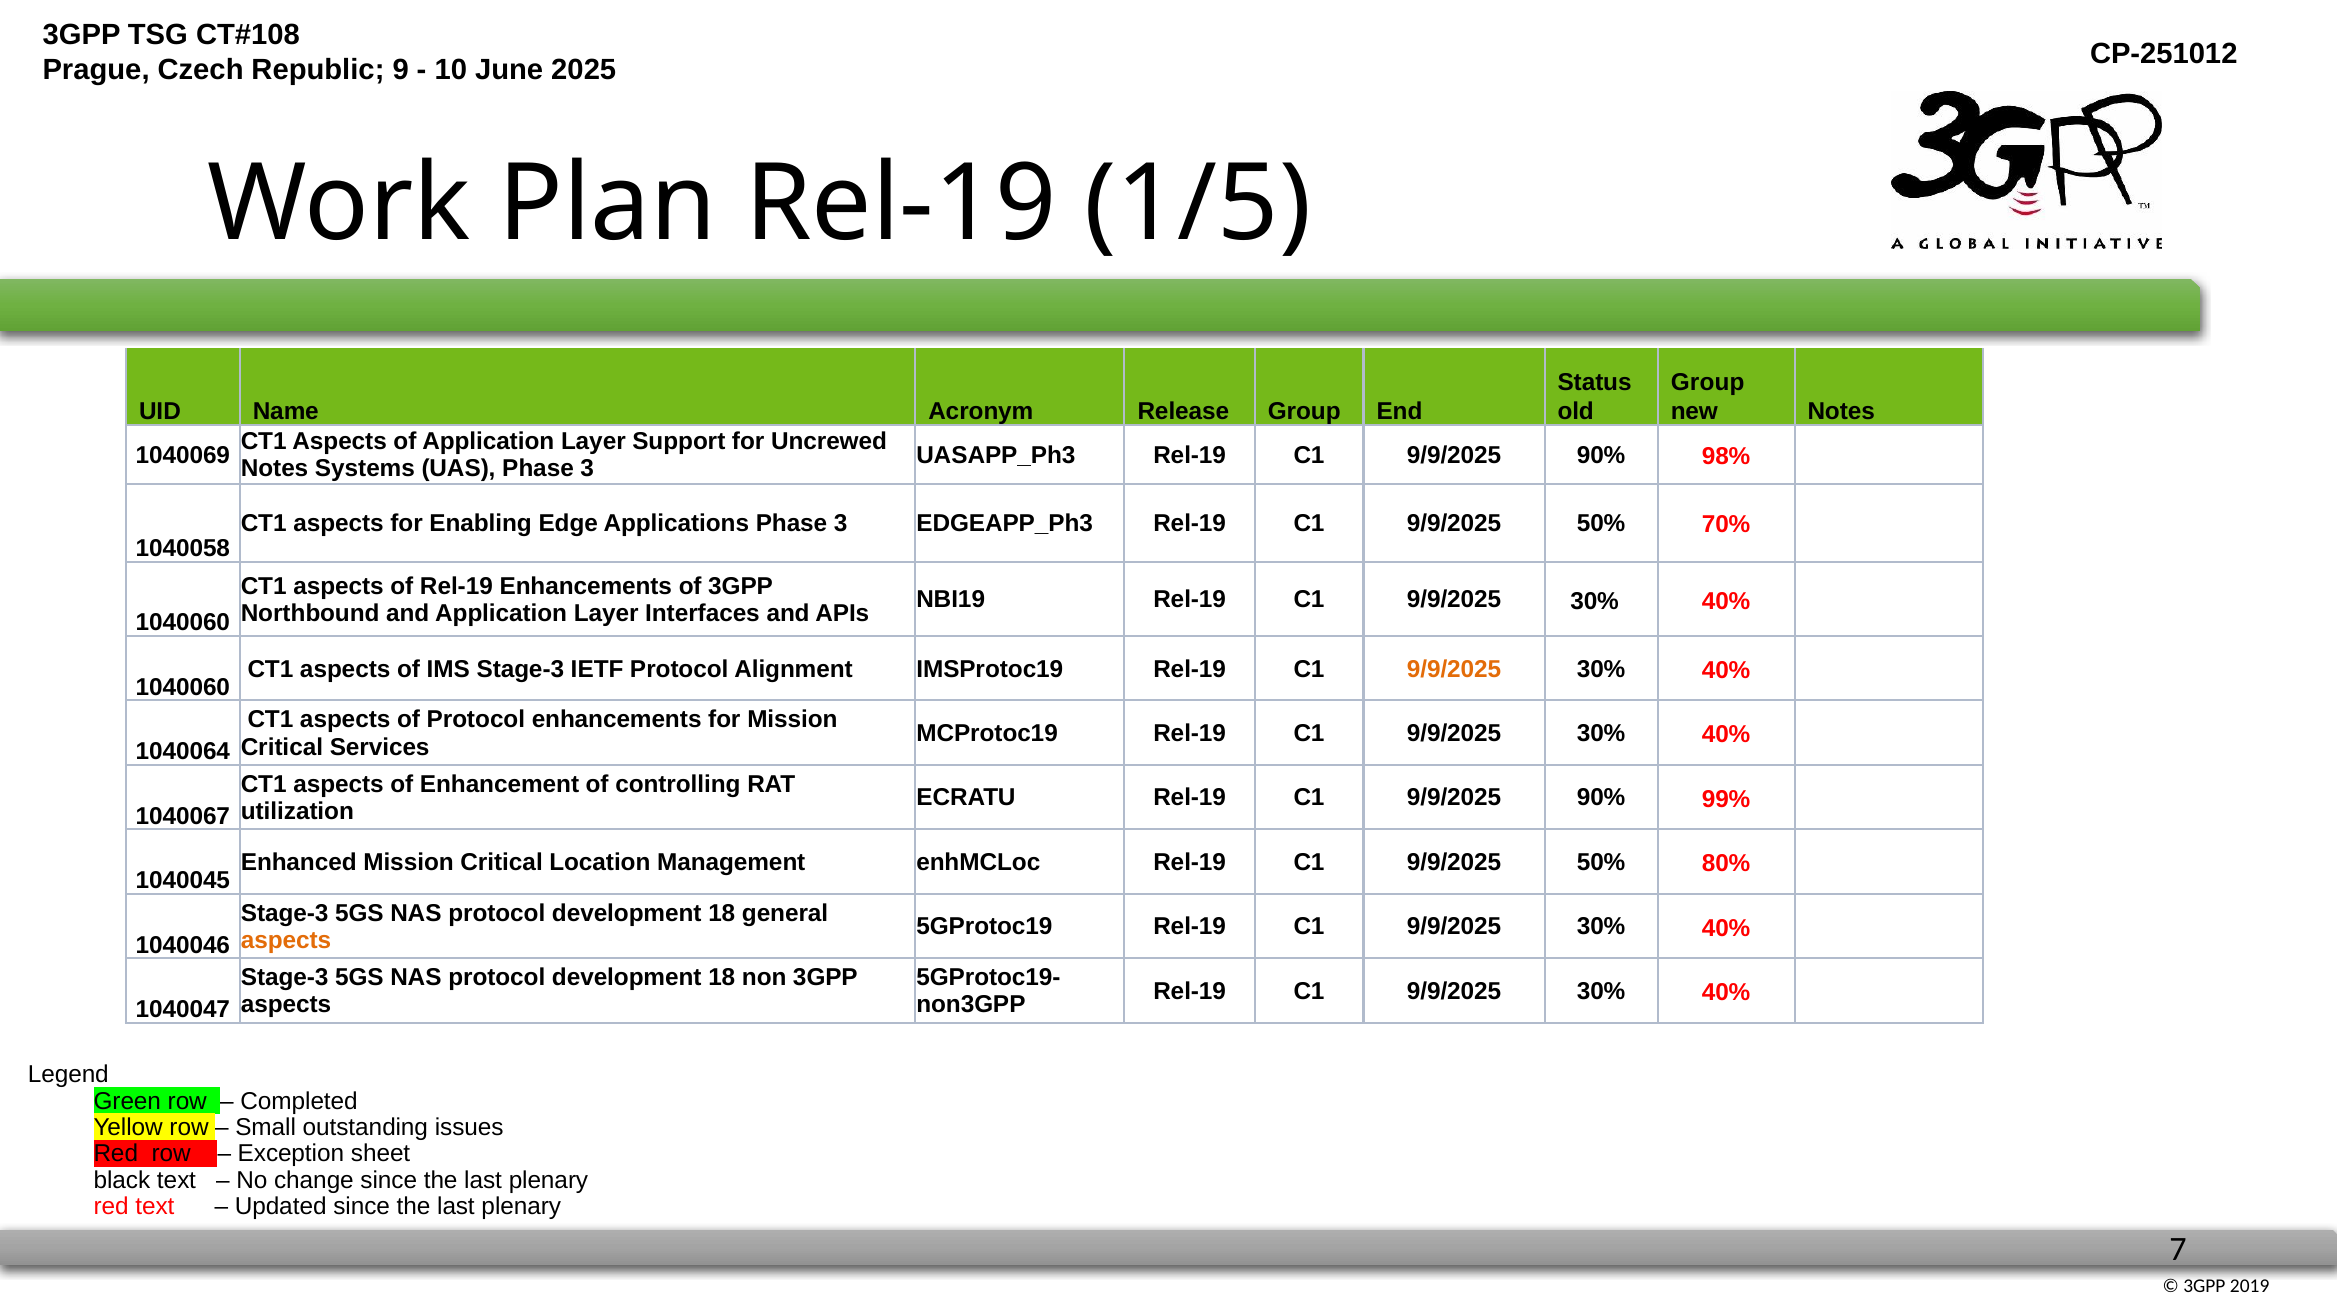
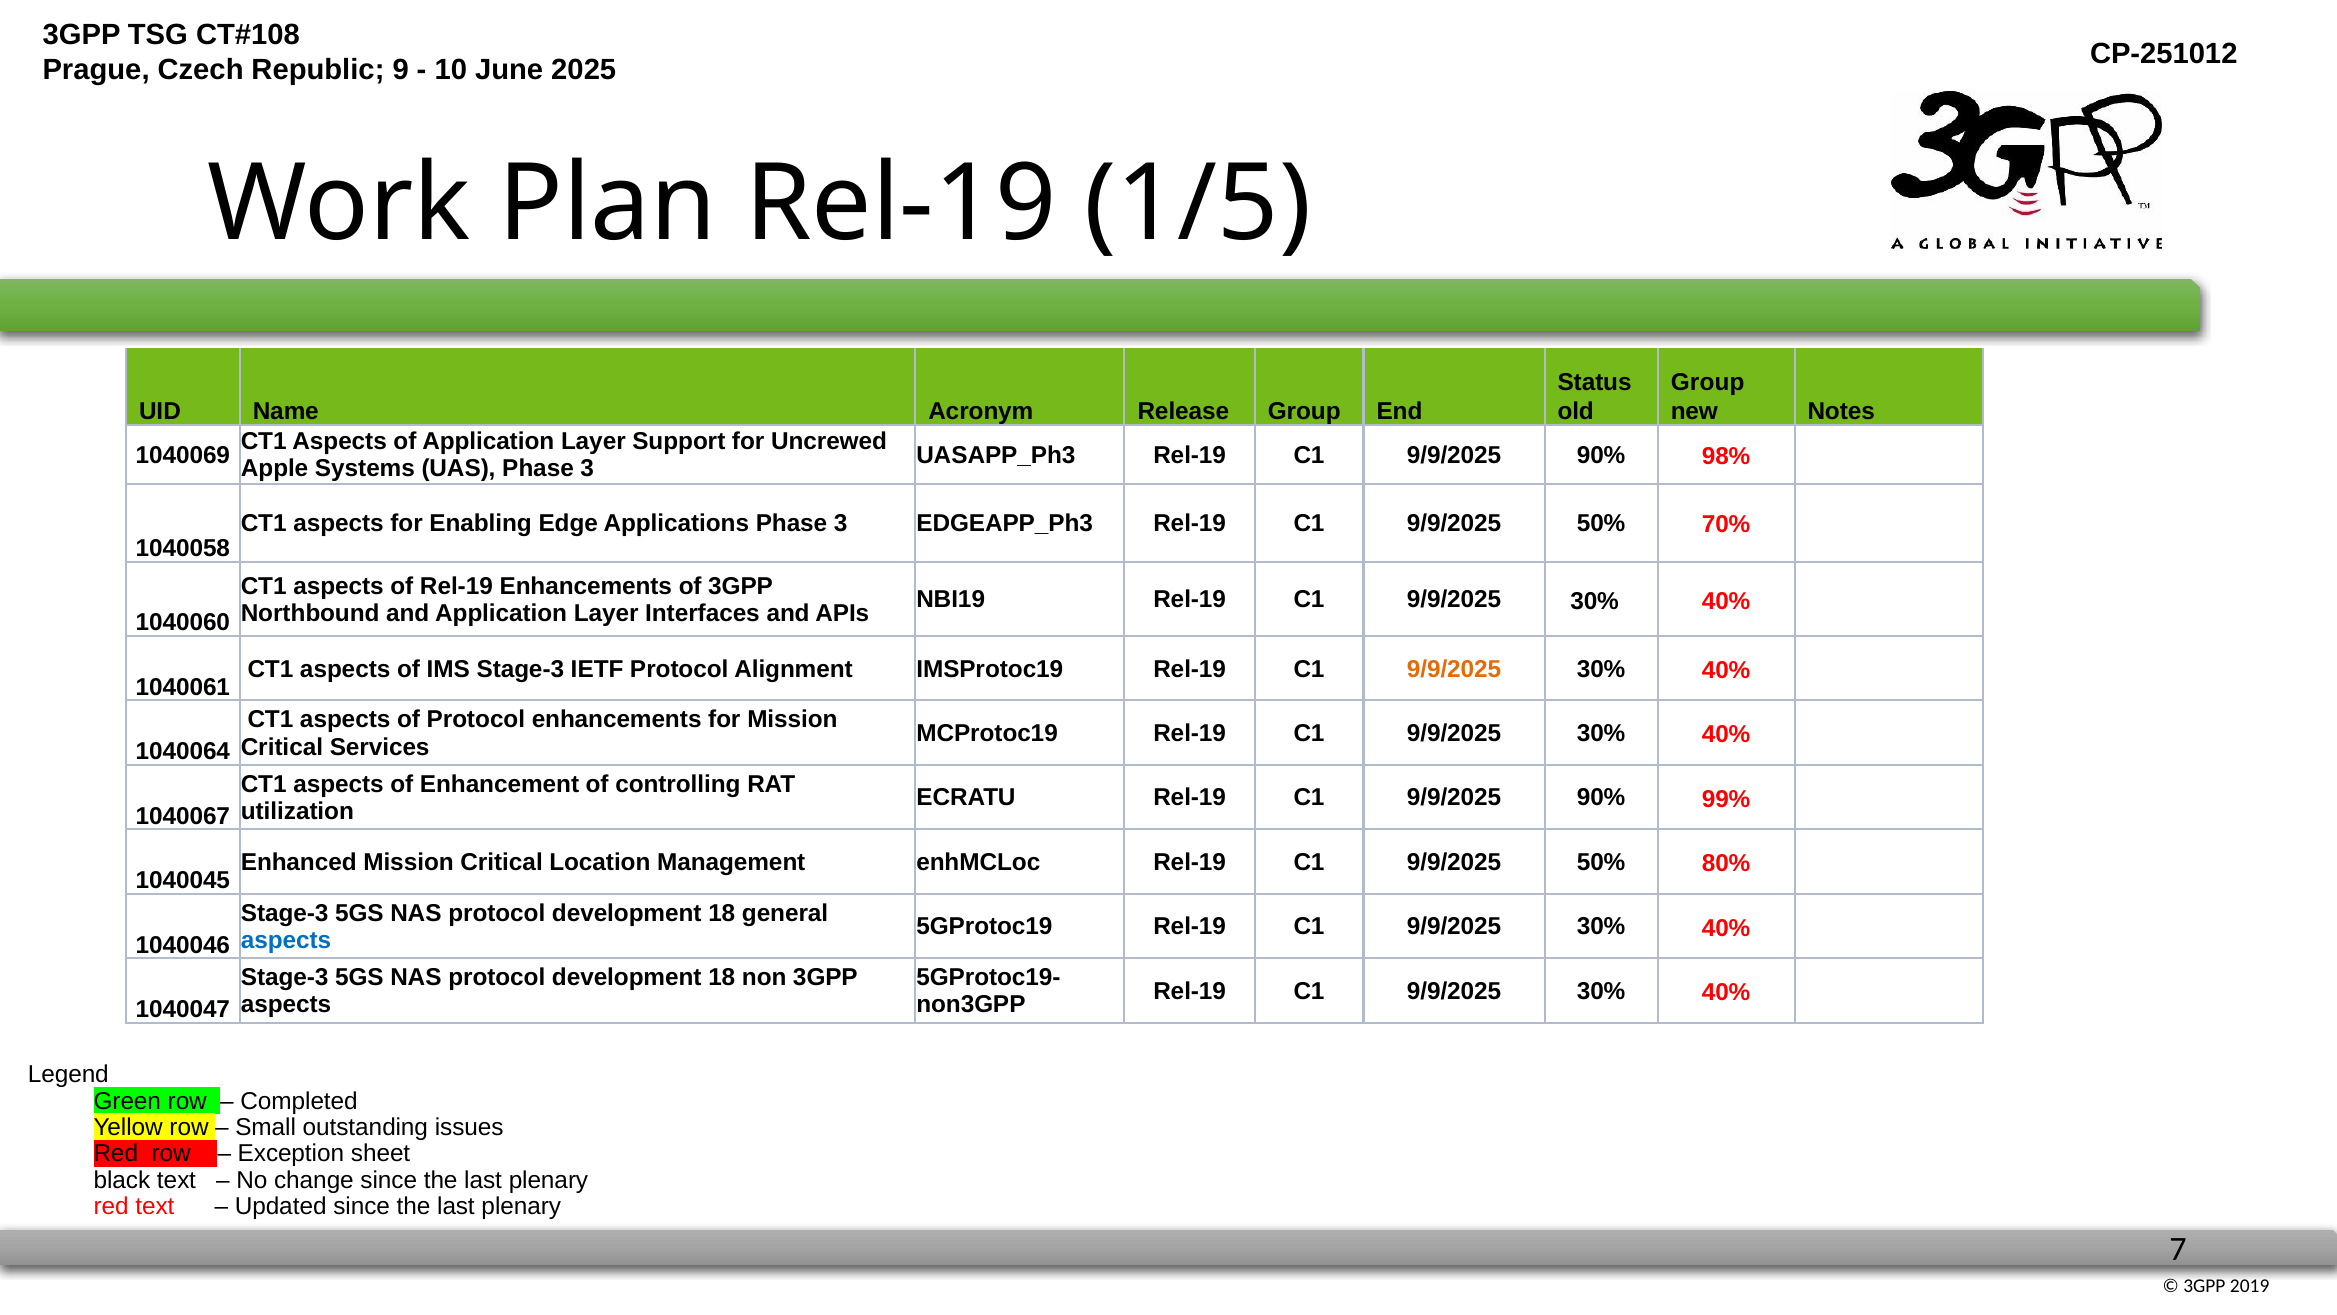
Notes: Notes -> Apple (275, 469)
1040060: 1040060 -> 1040061 (183, 687)
aspects colour: orange -> blue (286, 940)
